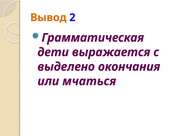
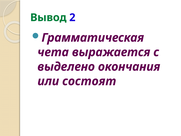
Вывод colour: orange -> green (48, 18)
дети: дети -> чета (53, 52)
мчаться: мчаться -> состоят (89, 81)
